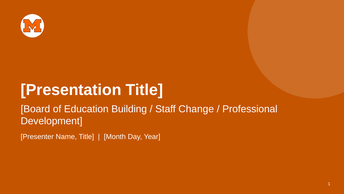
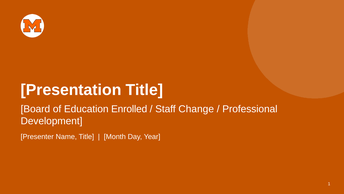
Building: Building -> Enrolled (129, 109)
